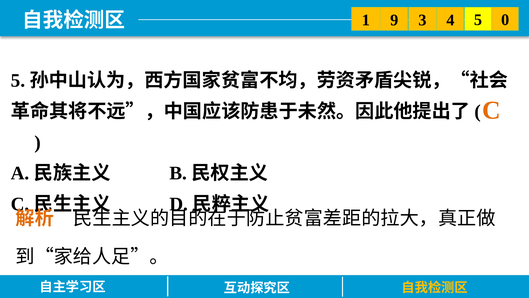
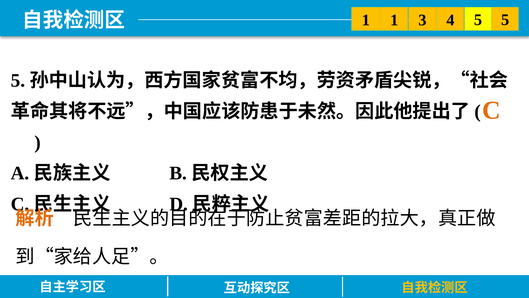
1 9: 9 -> 1 (394, 20)
5 0: 0 -> 5 (505, 20)
